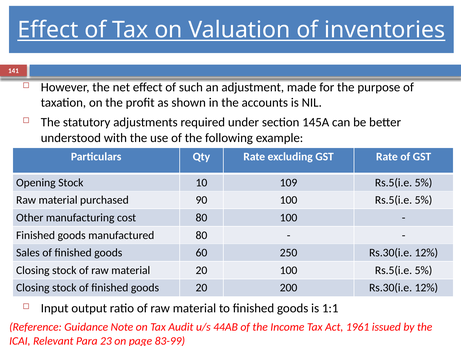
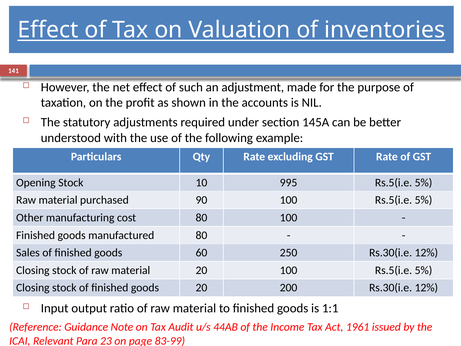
109: 109 -> 995 (289, 182)
